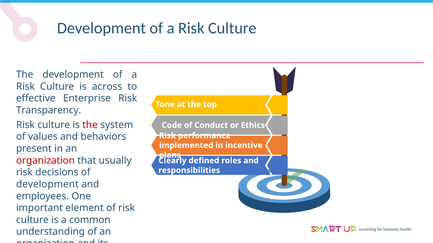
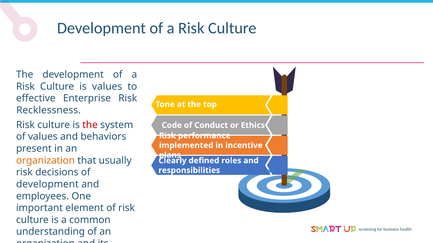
is across: across -> values (107, 87)
Transparency: Transparency -> Recklessness (49, 111)
organization colour: red -> orange (45, 161)
